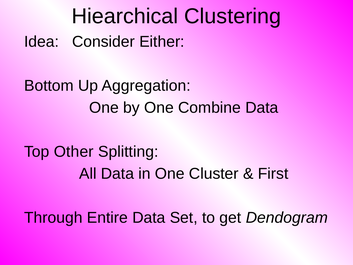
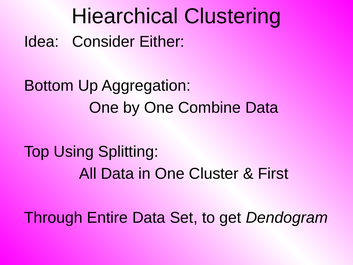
Other: Other -> Using (74, 152)
